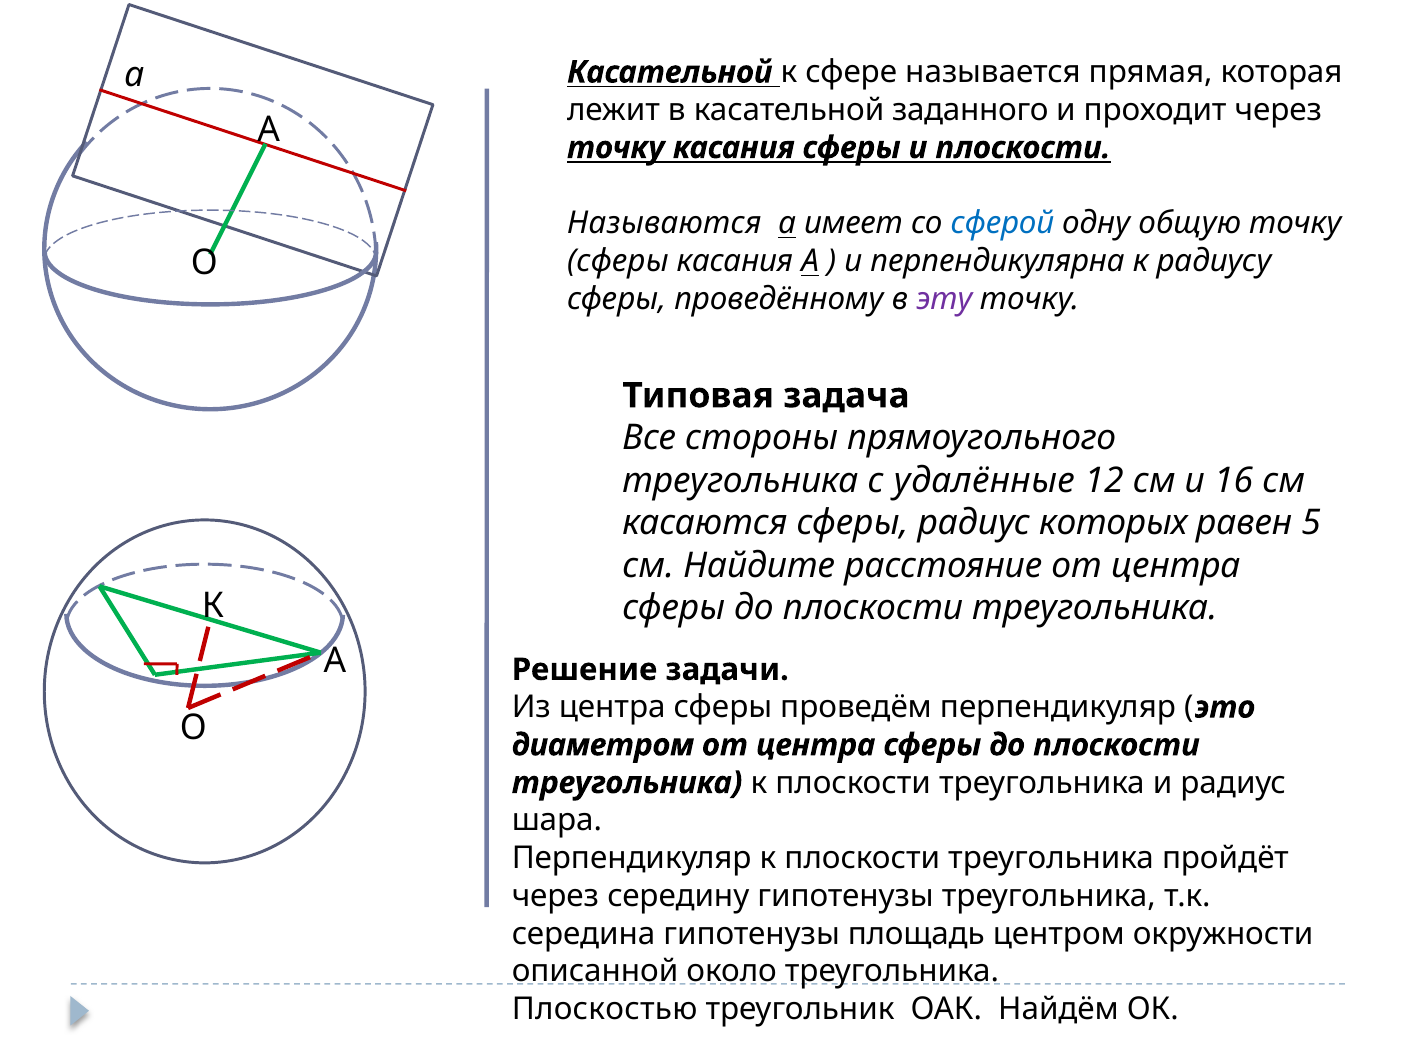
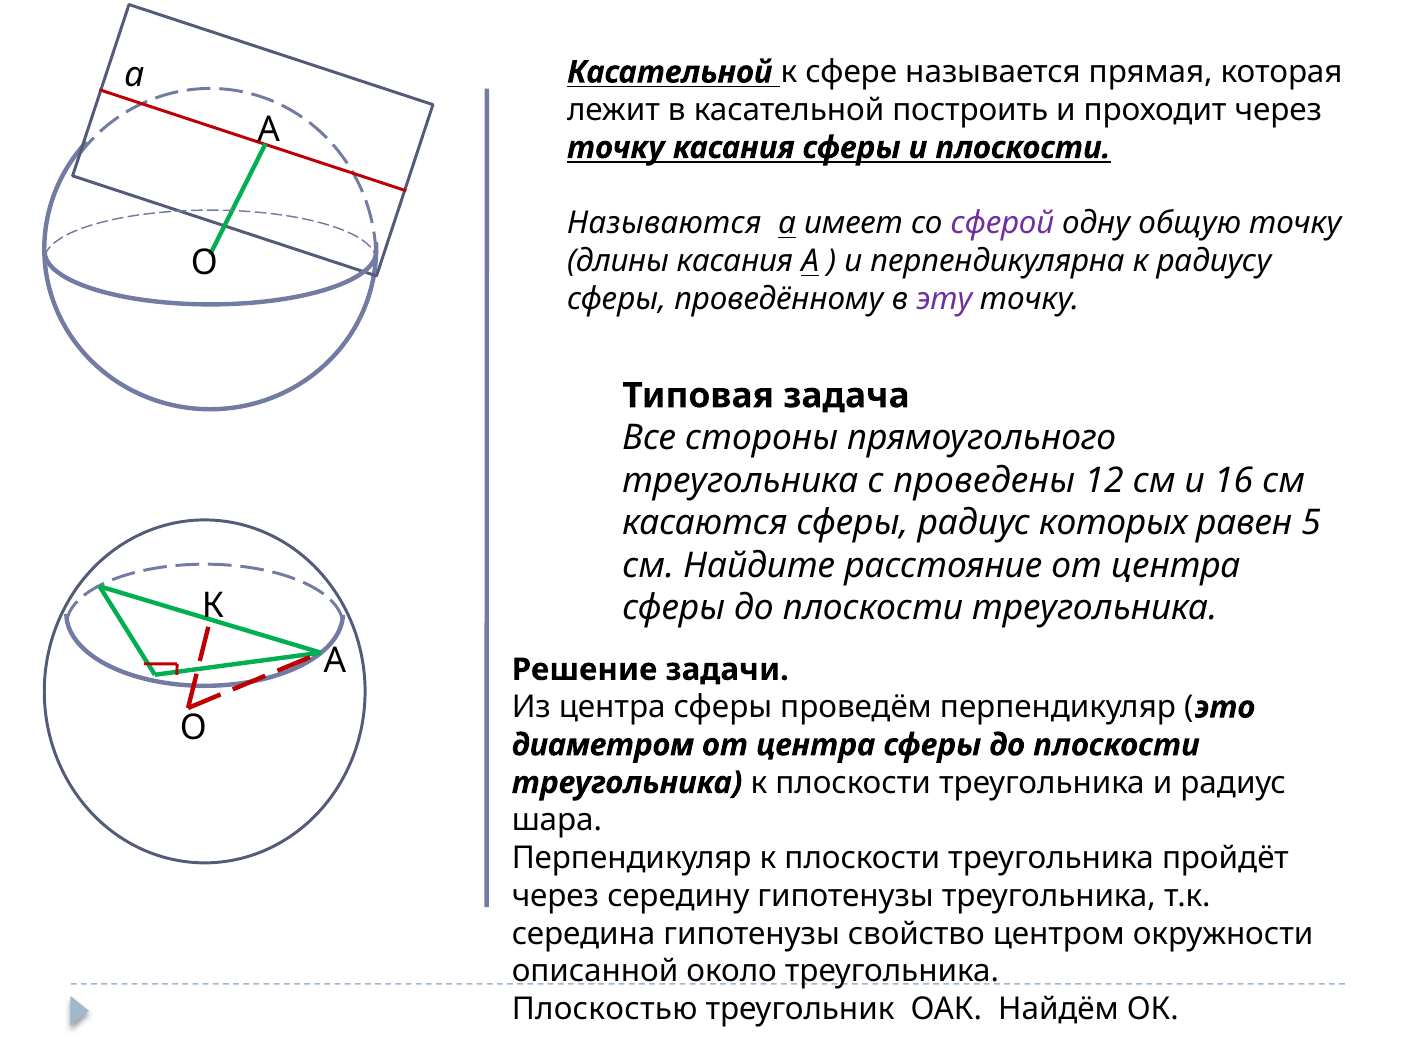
заданного: заданного -> построить (970, 110)
сферой colour: blue -> purple (1002, 223)
сферы: сферы -> длины (618, 261)
удалённые: удалённые -> проведены (984, 481)
площадь: площадь -> свойство (916, 934)
